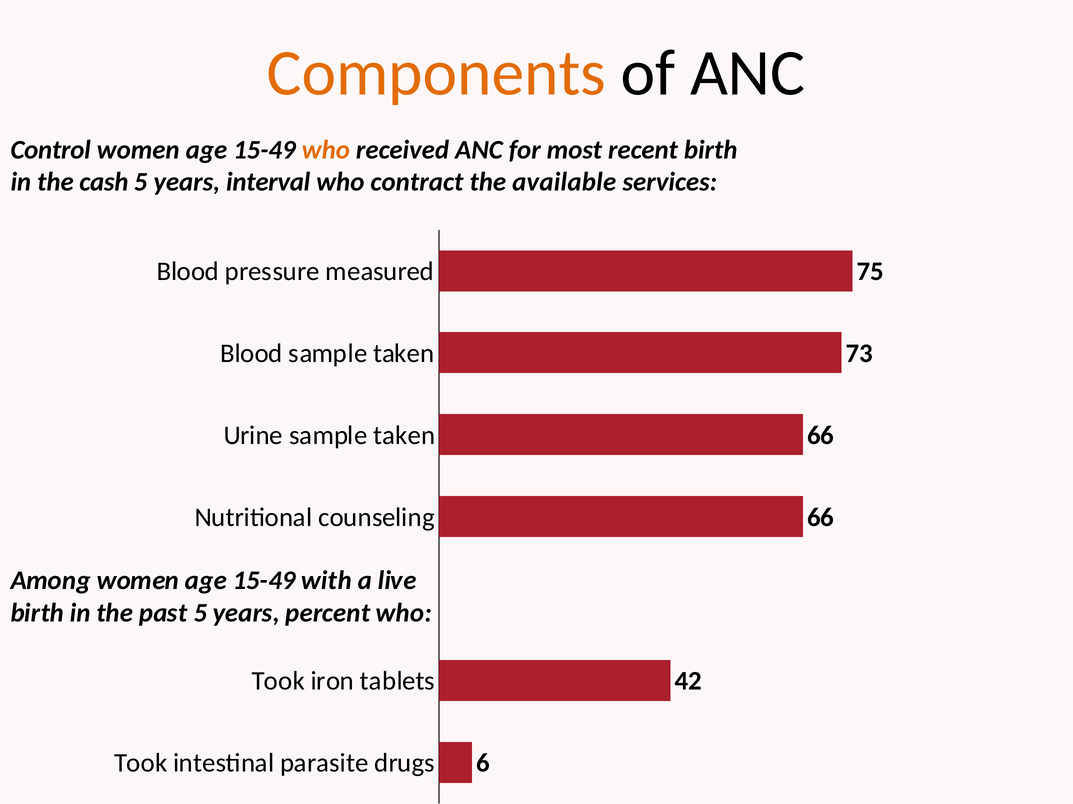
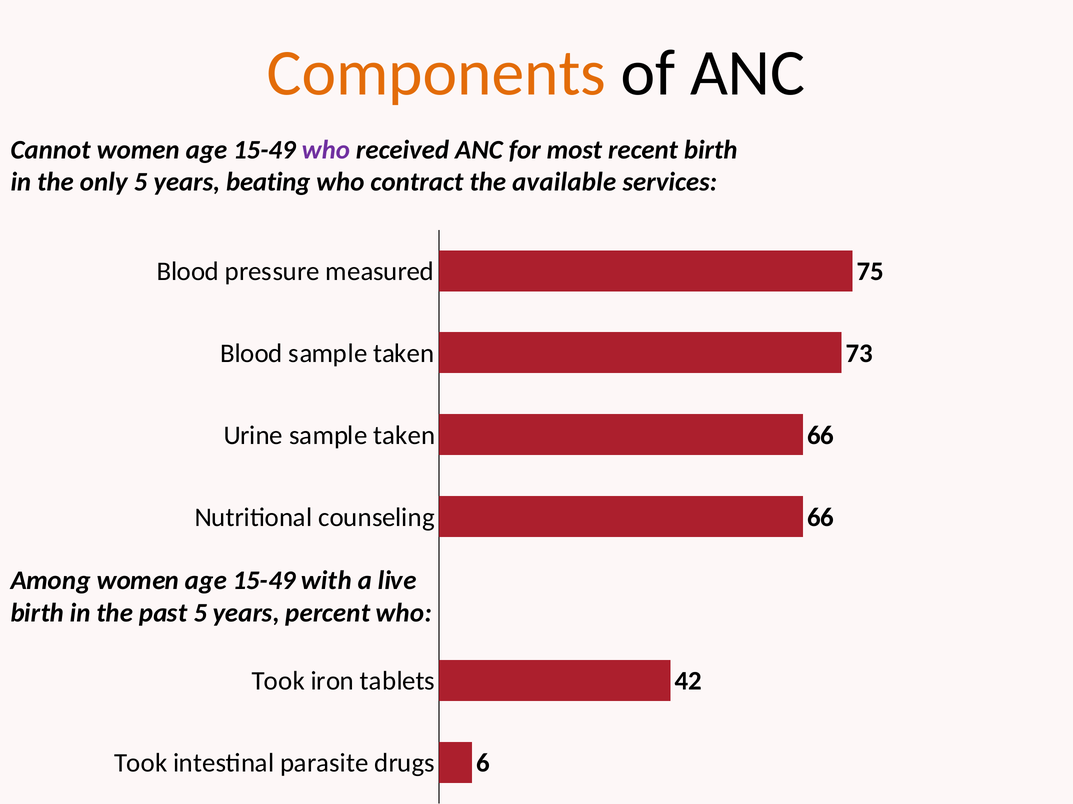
Control: Control -> Cannot (51, 150)
who colour: orange -> purple (326, 150)
cash: cash -> only (104, 182)
interval: interval -> beating (268, 182)
